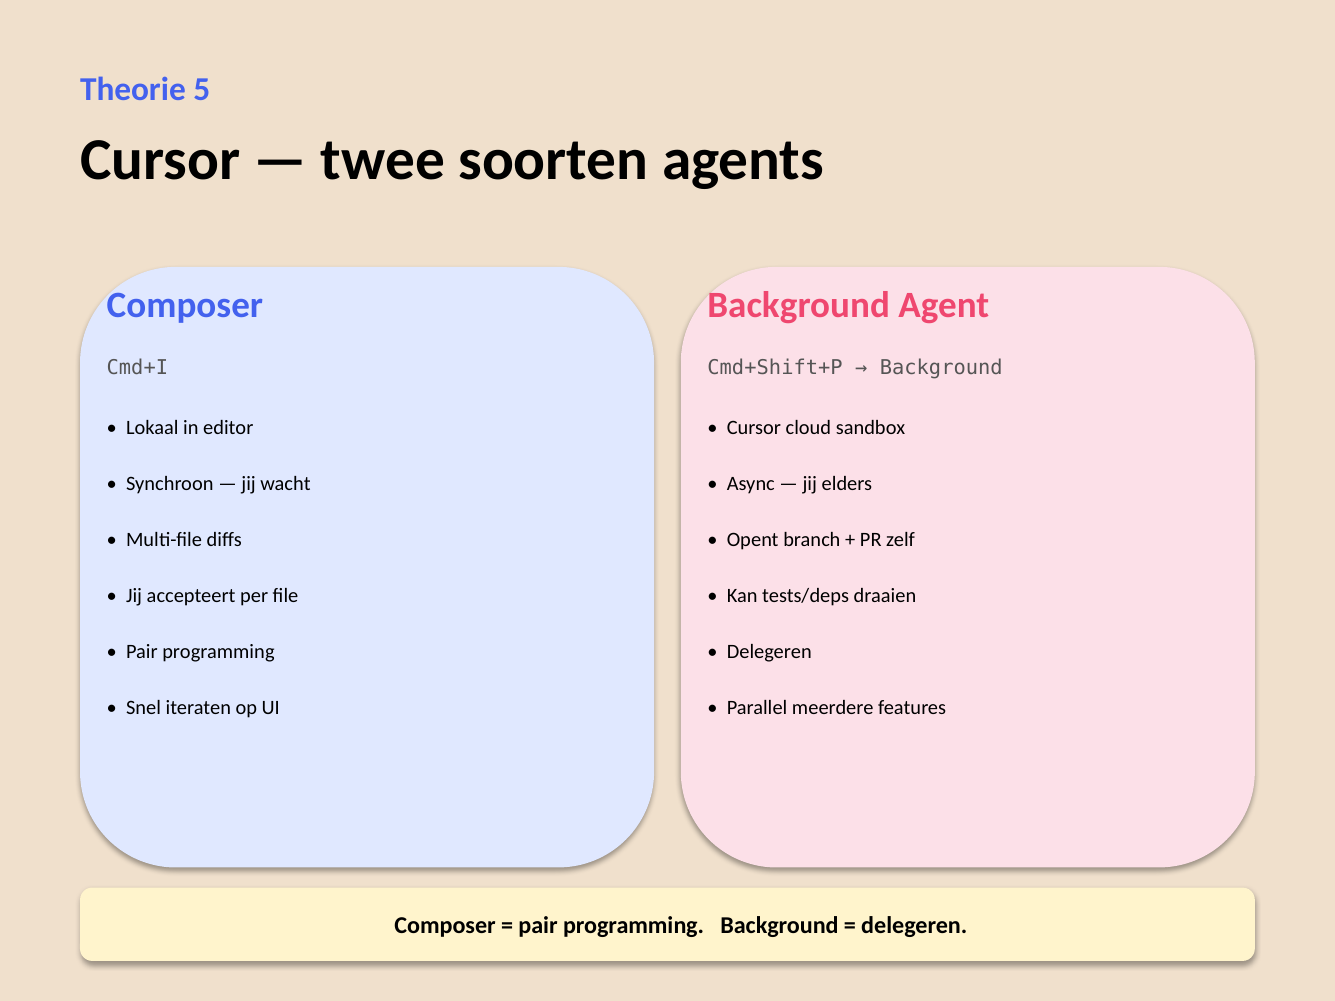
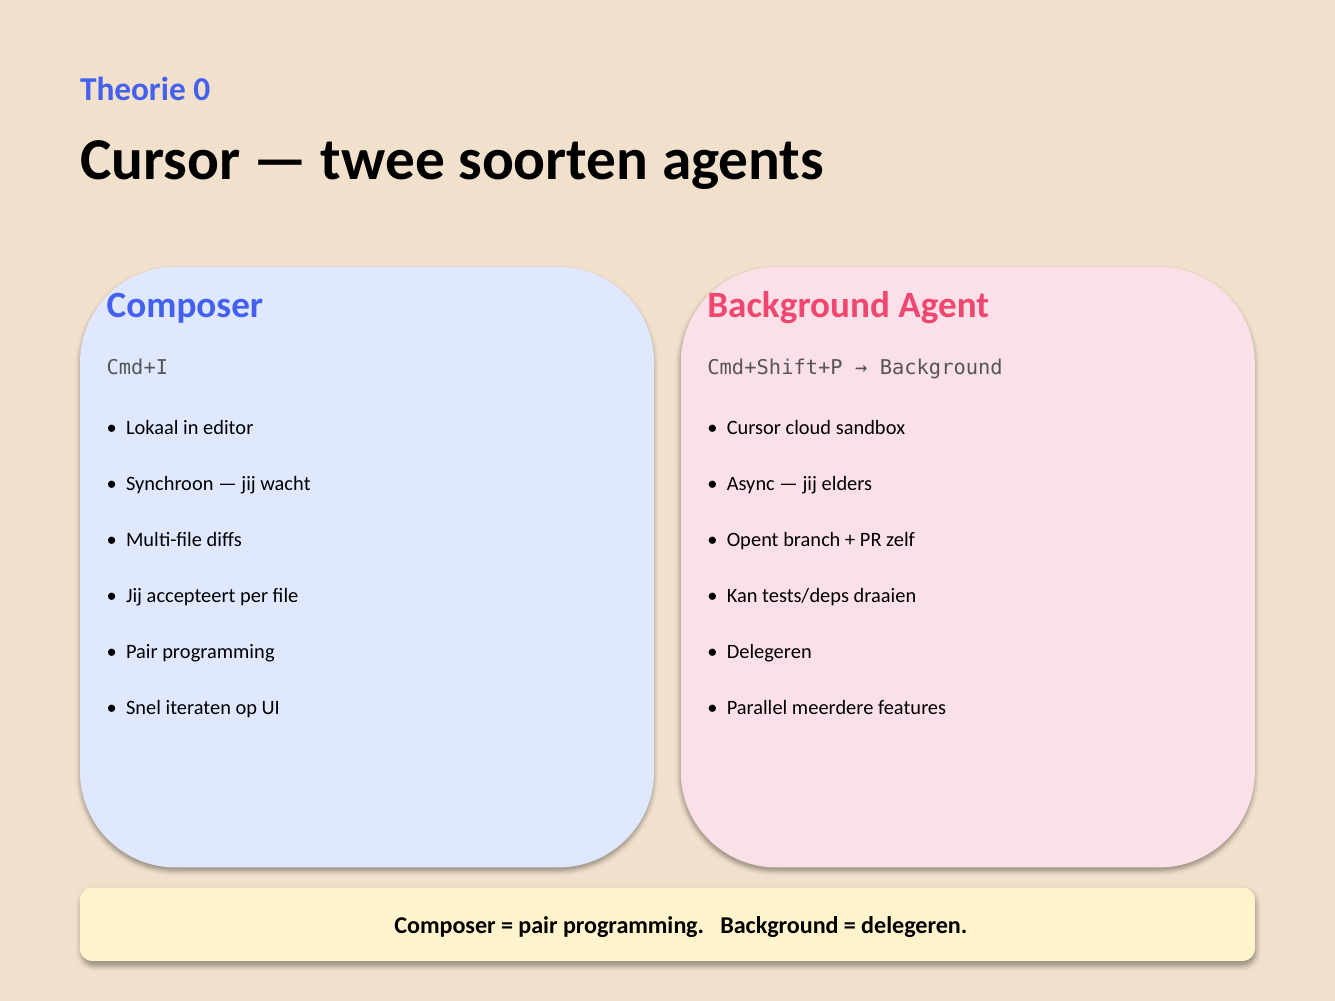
5: 5 -> 0 (202, 89)
